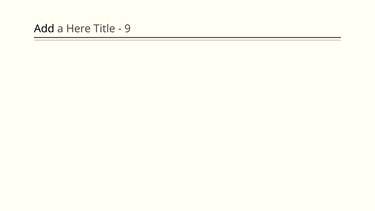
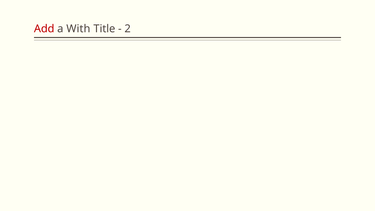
Add colour: black -> red (44, 29)
Here: Here -> With (78, 29)
9: 9 -> 2 (128, 29)
